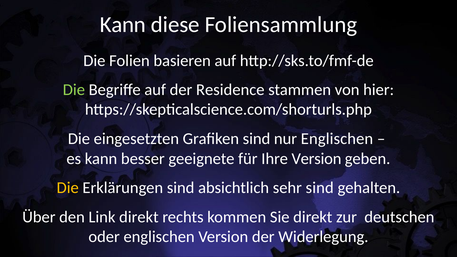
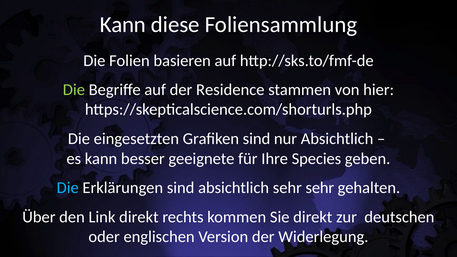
nur Englischen: Englischen -> Absichtlich (337, 139)
Ihre Version: Version -> Species (316, 159)
Die colour: yellow -> light blue (68, 188)
sehr sind: sind -> sehr (320, 188)
